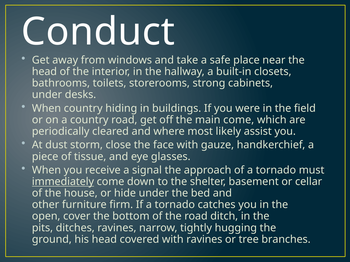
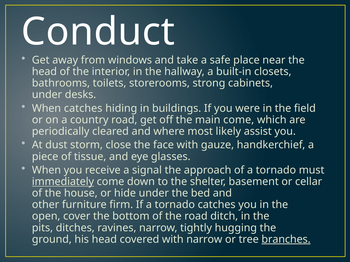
When country: country -> catches (83, 109)
with ravines: ravines -> narrow (204, 240)
branches underline: none -> present (286, 240)
